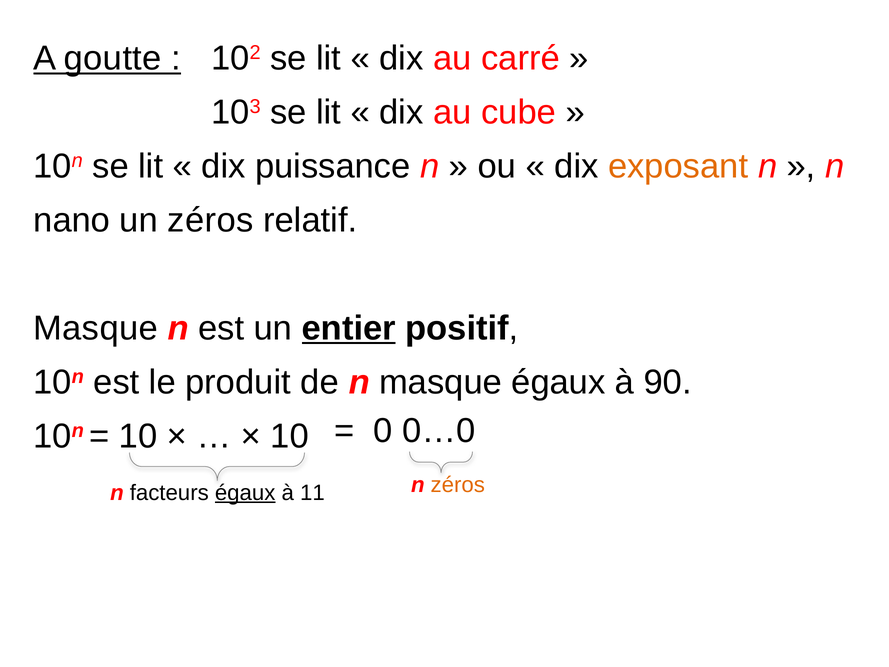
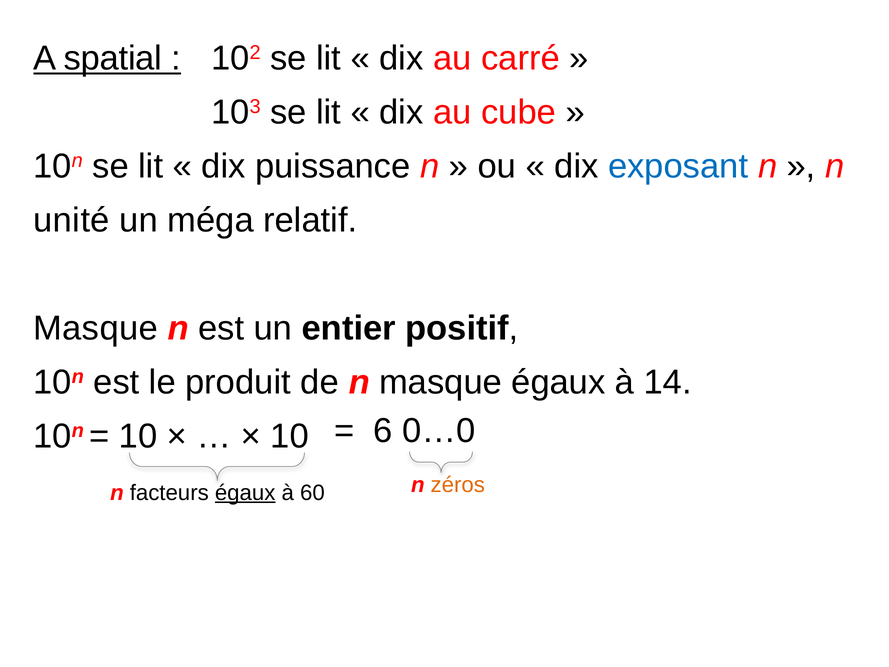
goutte: goutte -> spatial (113, 58)
exposant colour: orange -> blue (678, 166)
nano: nano -> unité (72, 220)
un zéros: zéros -> méga (211, 220)
entier underline: present -> none (349, 328)
90: 90 -> 14 (668, 382)
0: 0 -> 6 (383, 431)
11: 11 -> 60 (312, 493)
